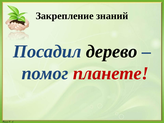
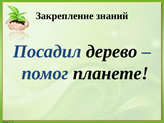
планете colour: red -> black (111, 73)
